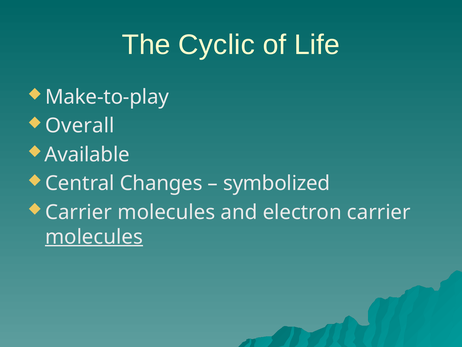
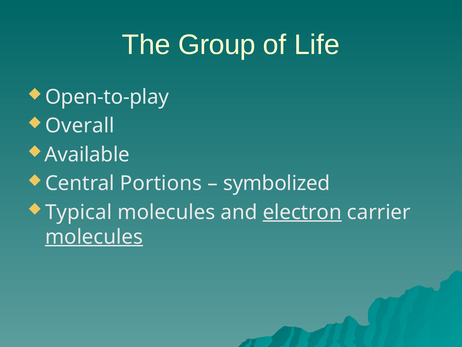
Cyclic: Cyclic -> Group (217, 45)
Make-to-play: Make-to-play -> Open-to-play (107, 97)
Changes: Changes -> Portions (161, 183)
Carrier: Carrier -> Typical (79, 212)
electron underline: none -> present (302, 212)
